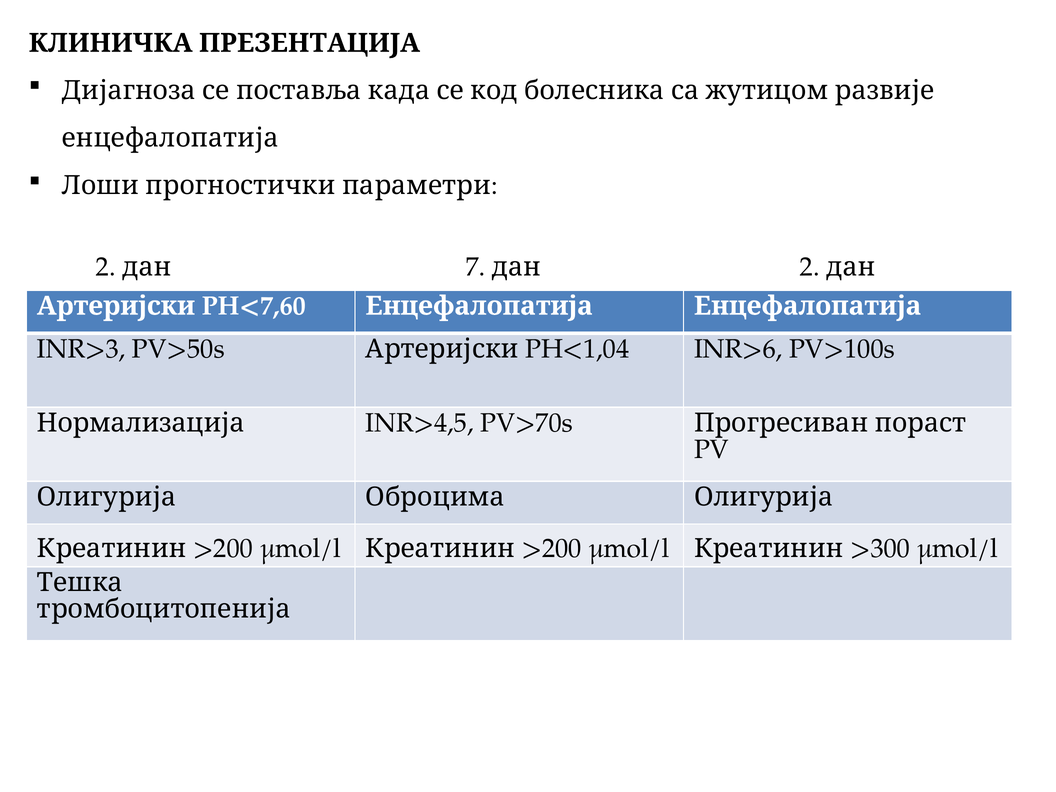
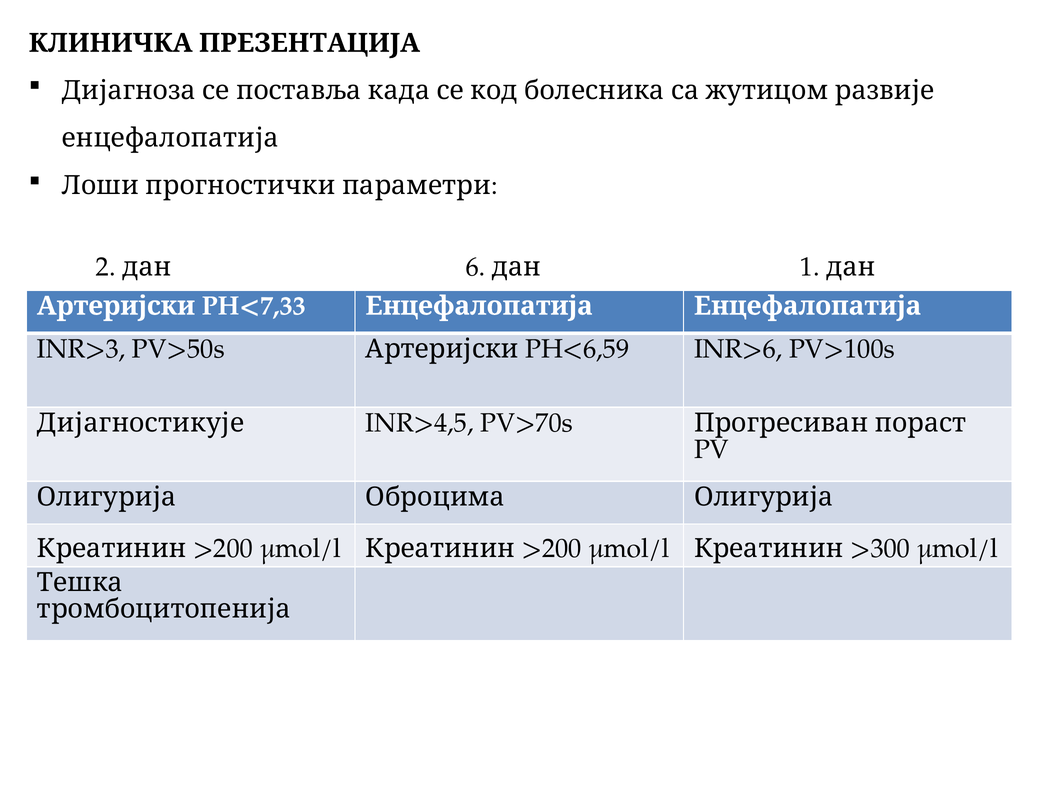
7: 7 -> 6 (475, 267)
дан 2: 2 -> 1 (810, 267)
PH<7,60: PH<7,60 -> PH<7,33 (254, 306)
PH<1,04: PH<1,04 -> PH<6,59 (577, 349)
Нормализација: Нормализација -> Дијагностикује (141, 423)
